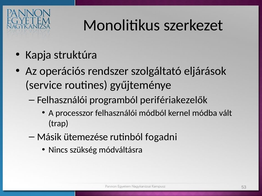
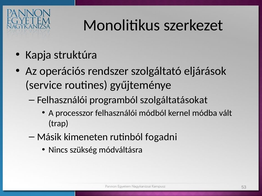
perifériakezelők: perifériakezelők -> szolgáltatásokat (174, 100)
ütemezése: ütemezése -> kimeneten (86, 137)
